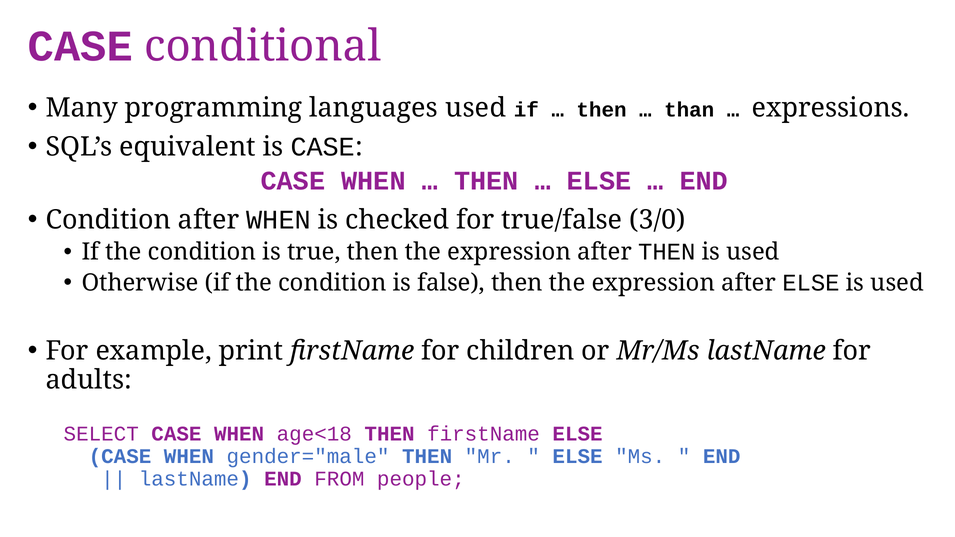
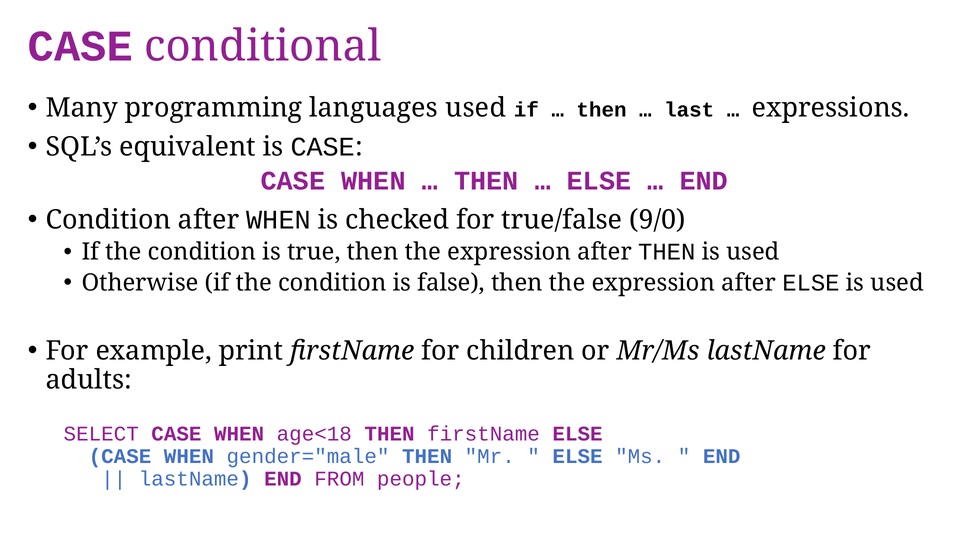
than: than -> last (689, 110)
3/0: 3/0 -> 9/0 (657, 220)
